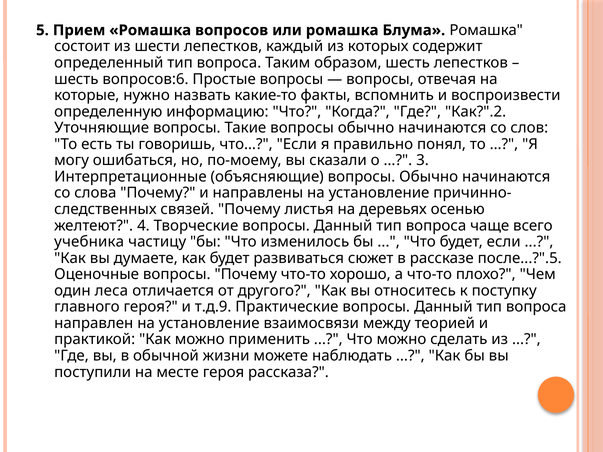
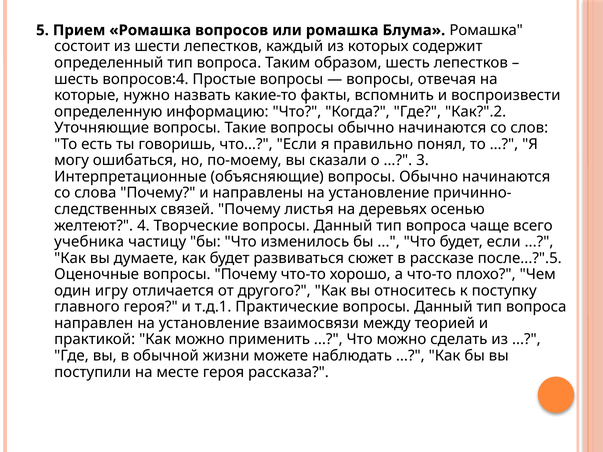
вопросов:6: вопросов:6 -> вопросов:4 (146, 79)
леса: леса -> игру (111, 291)
т.д.9: т.д.9 -> т.д.1 (213, 307)
